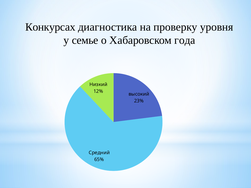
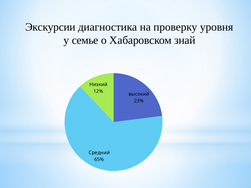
Конкурсах: Конкурсах -> Экскурсии (50, 27)
года: года -> знай (185, 40)
